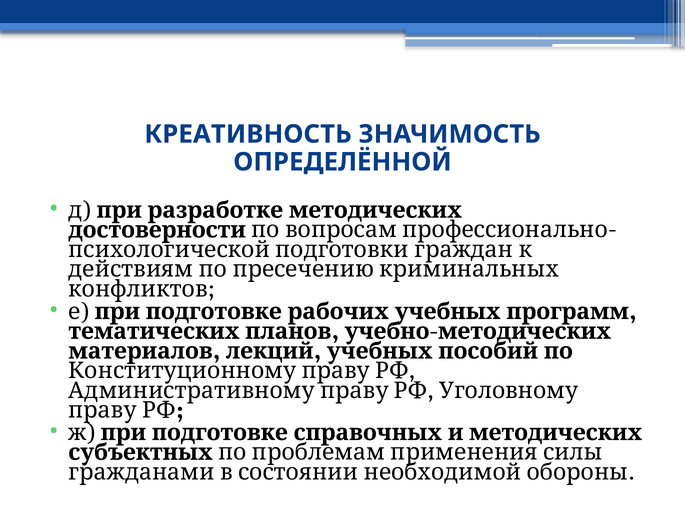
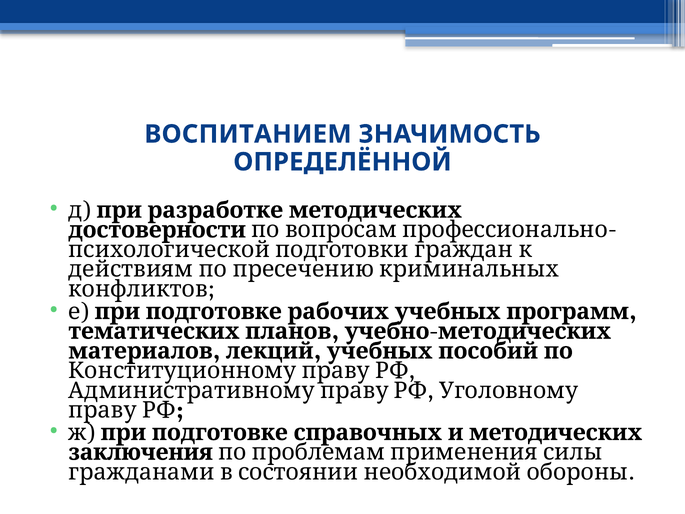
КРЕАТИВНОСТЬ: КРЕАТИВНОСТЬ -> ВОСПИТАНИЕМ (248, 134)
субъектных: субъектных -> заключения (141, 452)
